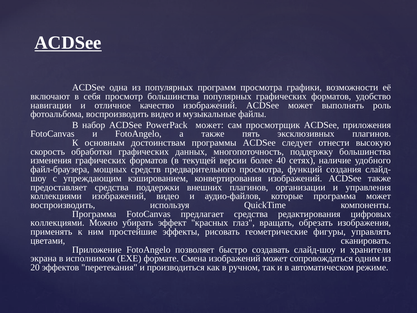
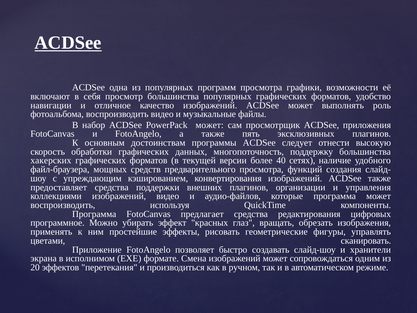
изменения: изменения -> хакерских (51, 160)
коллекциями: коллекциями -> программное (57, 223)
